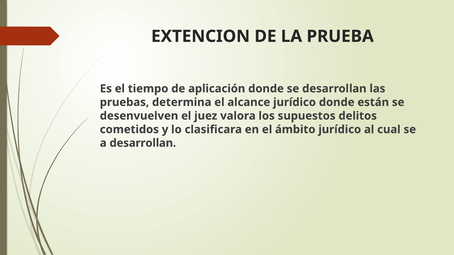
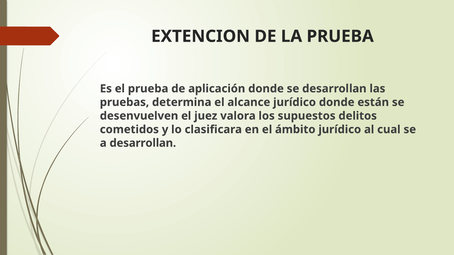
el tiempo: tiempo -> prueba (148, 89)
